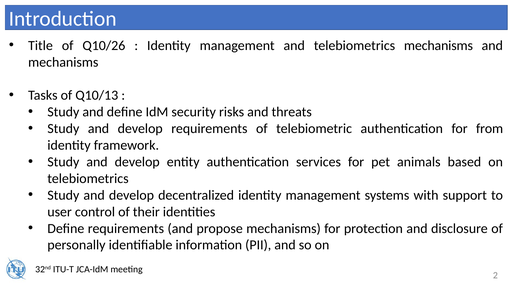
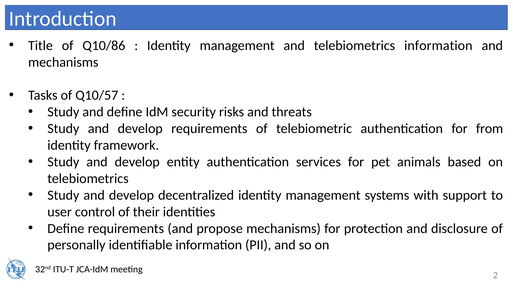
Q10/26: Q10/26 -> Q10/86 (104, 46)
telebiometrics mechanisms: mechanisms -> information (438, 46)
Q10/13: Q10/13 -> Q10/57 (97, 96)
